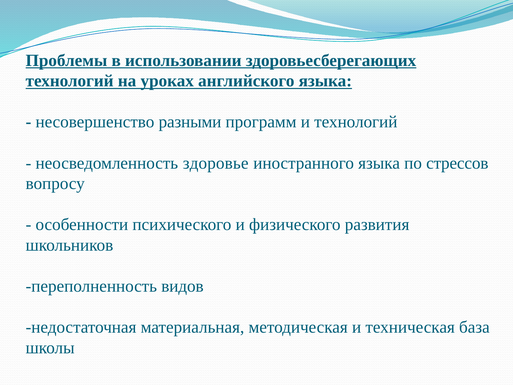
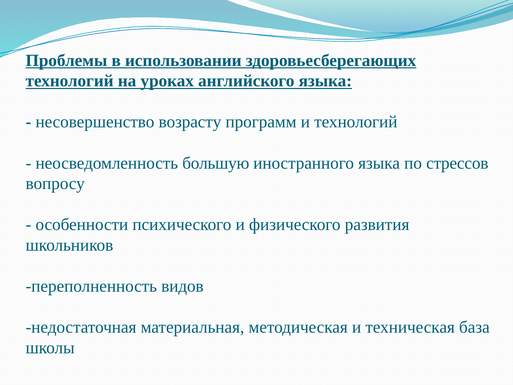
разными: разными -> возрасту (190, 122)
здоровье: здоровье -> большую (216, 163)
